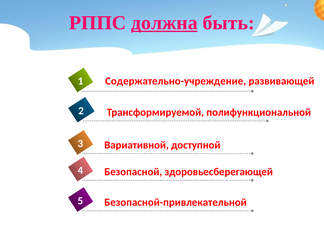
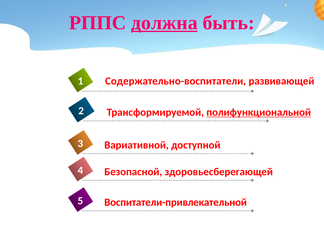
Содержательно-учреждение: Содержательно-учреждение -> Содержательно-воспитатели (176, 81)
полифункциональной underline: none -> present (259, 112)
Безопасной-привлекательной: Безопасной-привлекательной -> Воспитатели-привлекательной (176, 202)
